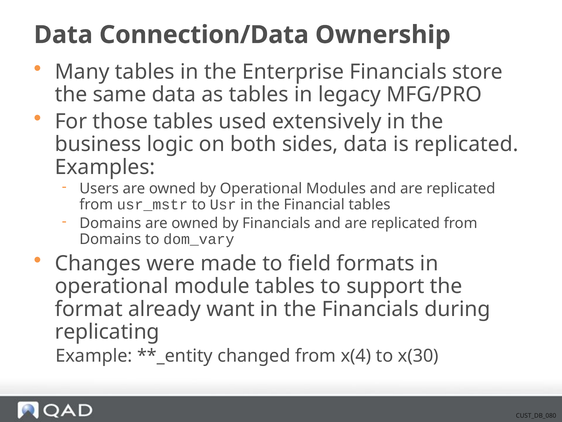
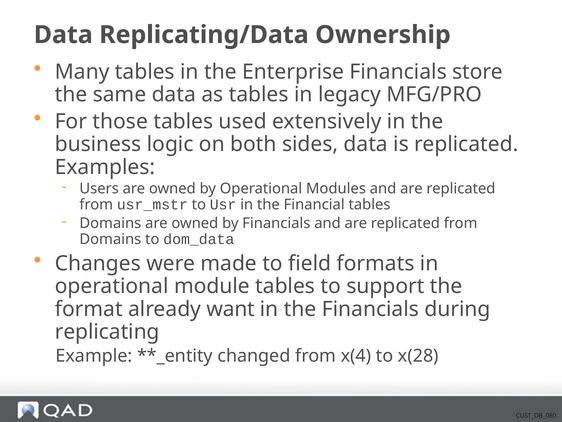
Connection/Data: Connection/Data -> Replicating/Data (204, 35)
dom_vary: dom_vary -> dom_data (199, 239)
x(30: x(30 -> x(28 (418, 356)
